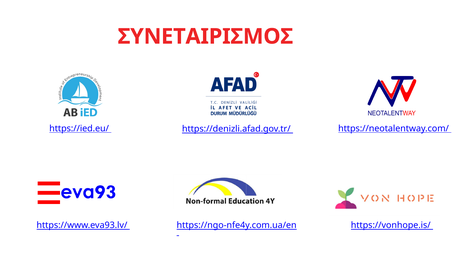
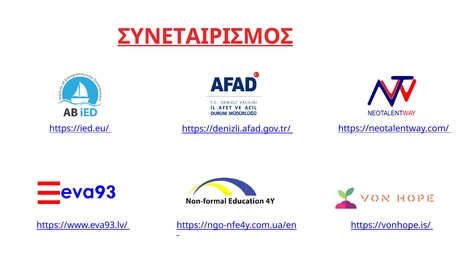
ΣΥΝΕΤΑΙΡΙΣΜΟΣ underline: none -> present (205, 36)
